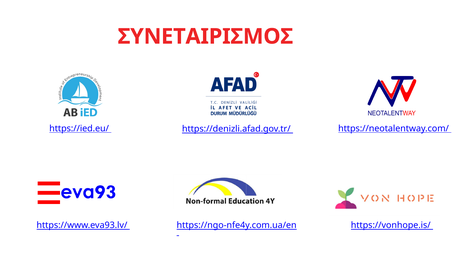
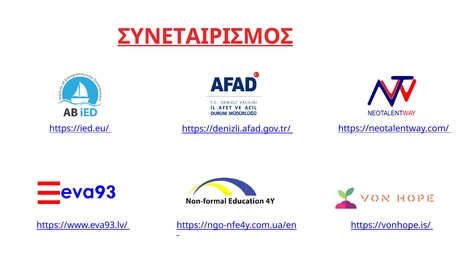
ΣΥΝΕΤΑΙΡΙΣΜΟΣ underline: none -> present (205, 36)
